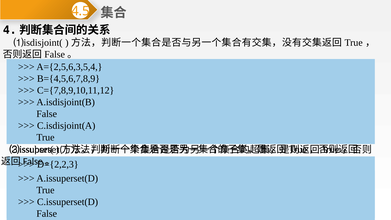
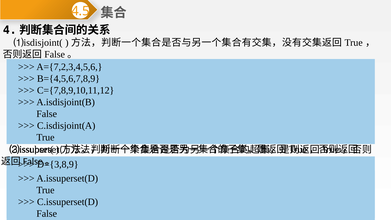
A={2,5,6,3,5,4: A={2,5,6,3,5,4 -> A={7,2,3,4,5,6 (69, 67)
D={2,2,3: D={2,2,3 -> D={3,8,9 (58, 164)
